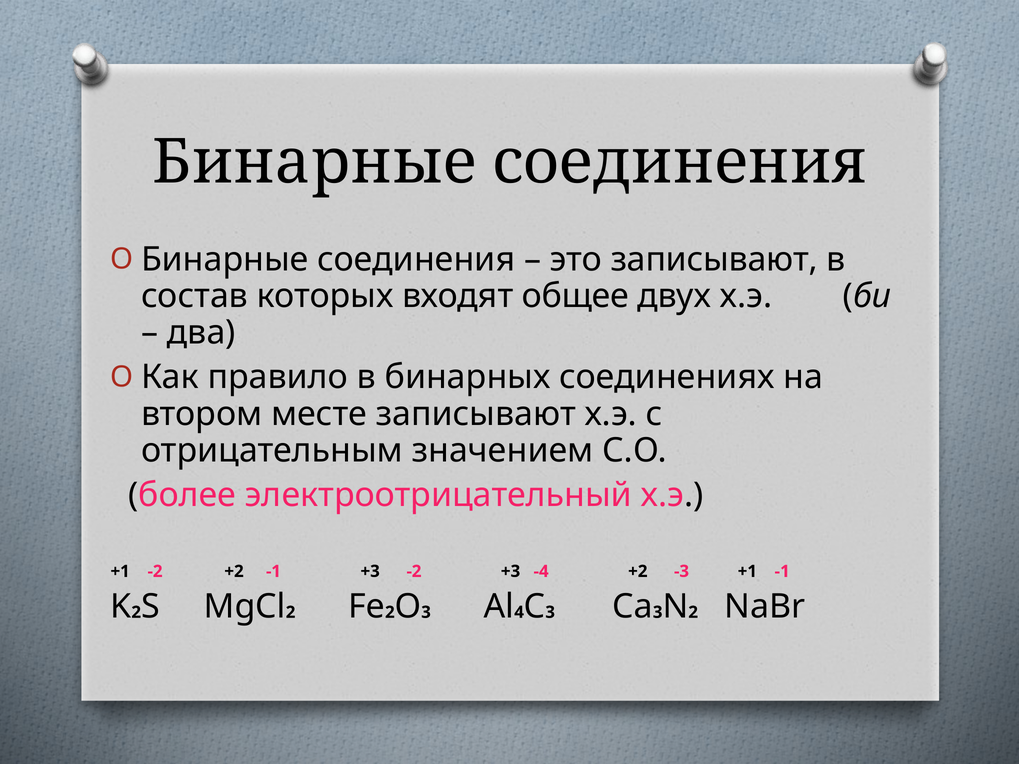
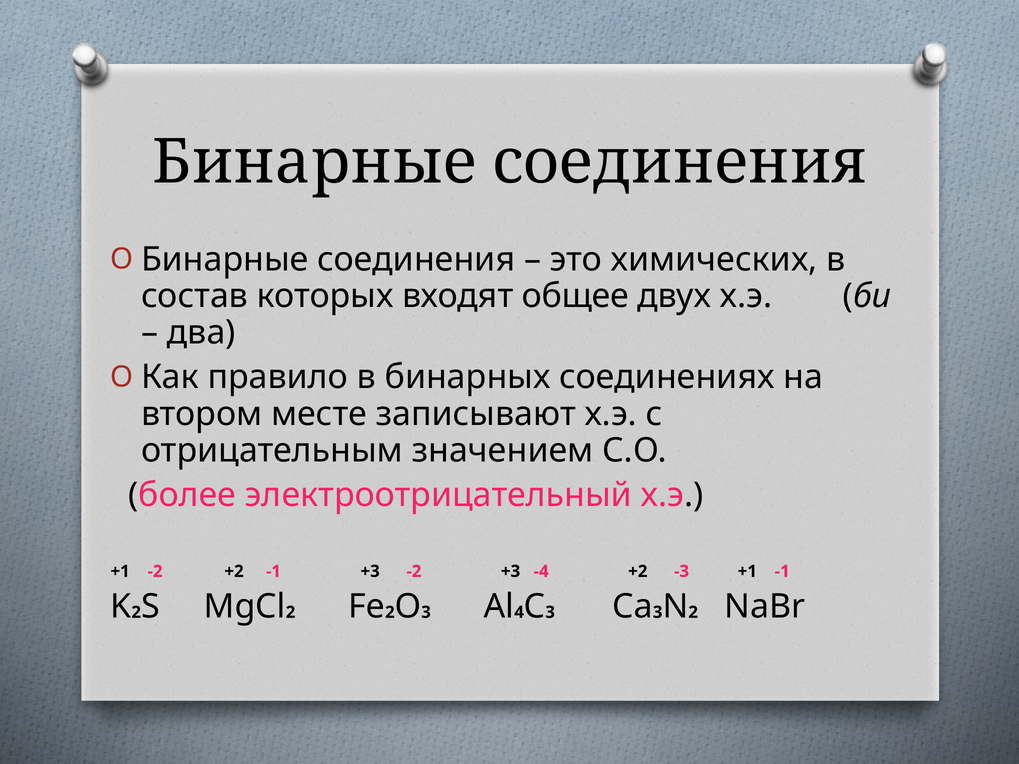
это записывают: записывают -> химических (714, 259)
